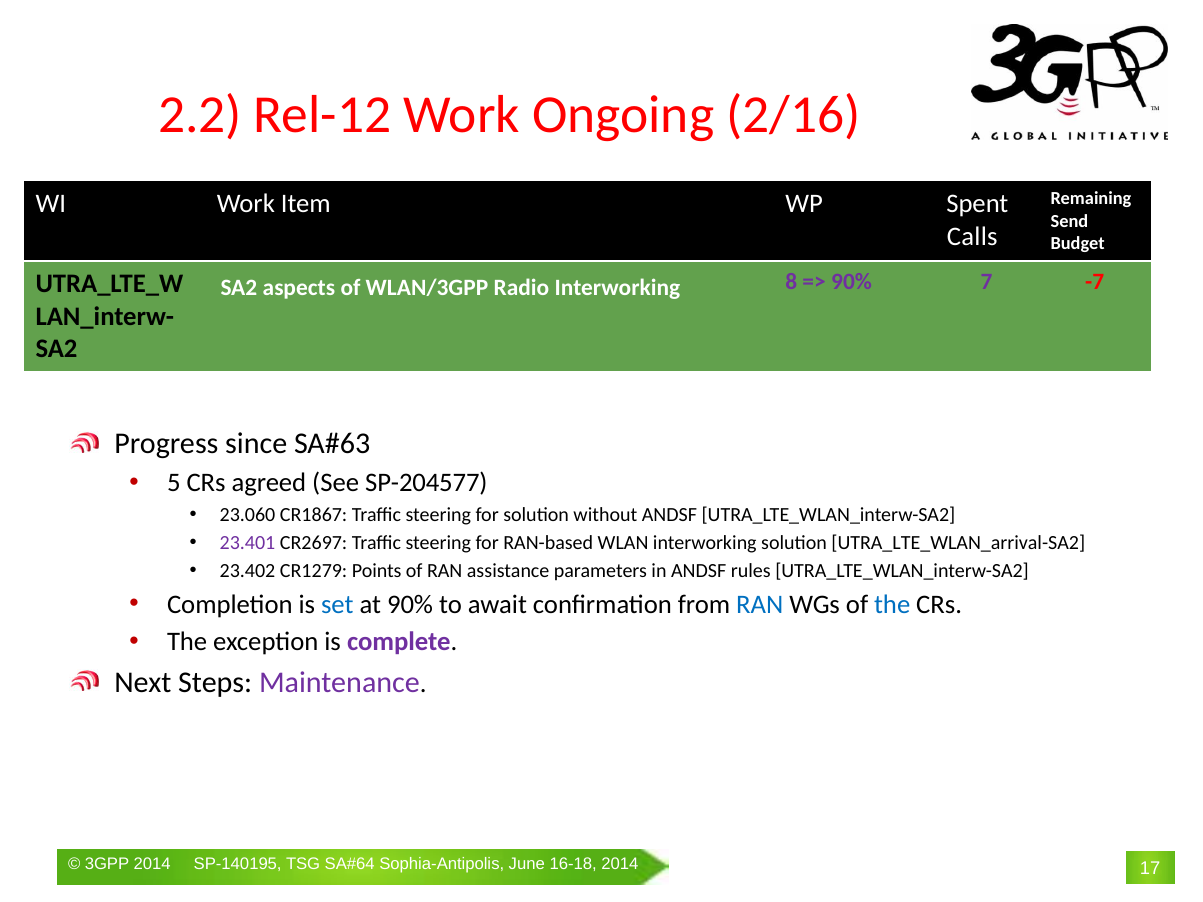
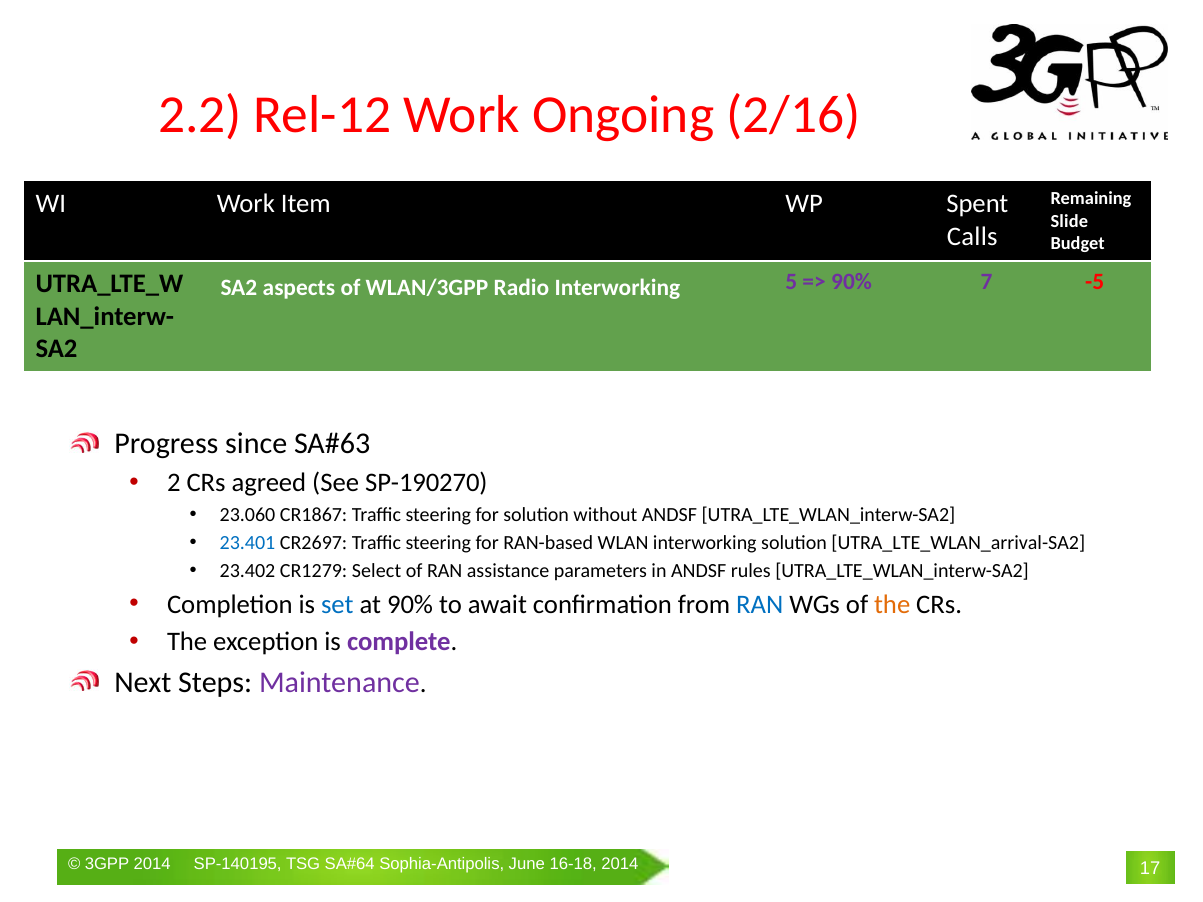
Send: Send -> Slide (1069, 221)
8: 8 -> 5 (791, 282)
-7: -7 -> -5 (1095, 282)
5: 5 -> 2 (174, 483)
SP-204577: SP-204577 -> SP-190270 (426, 483)
23.401 colour: purple -> blue (248, 543)
Points: Points -> Select (377, 571)
the colour: blue -> orange (892, 605)
